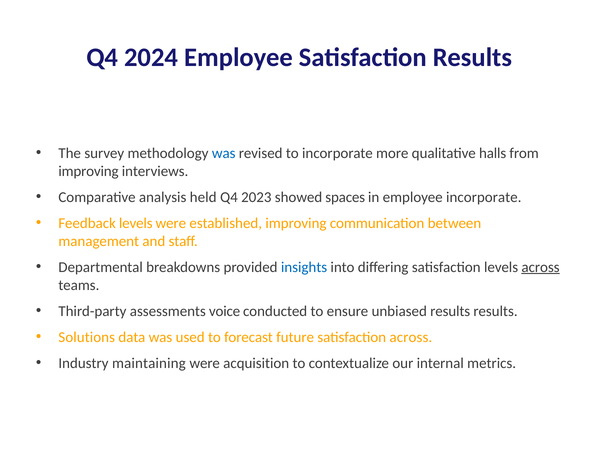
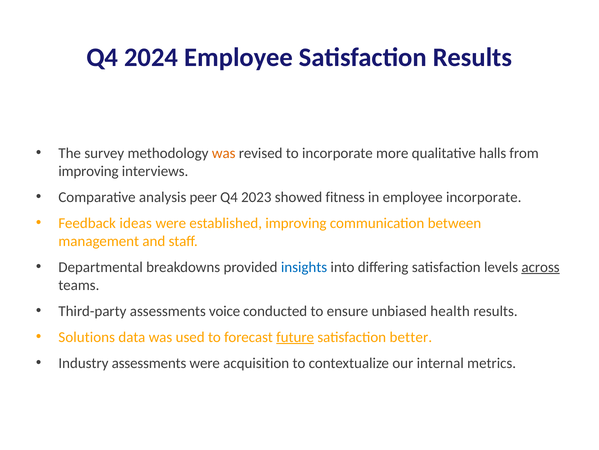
was colour: blue -> orange (224, 153)
held: held -> peer (203, 197)
spaces: spaces -> fitness (345, 197)
Feedback levels: levels -> ideas (136, 223)
unbiased results: results -> health (450, 311)
future underline: none -> present (295, 337)
satisfaction across: across -> better (411, 337)
Industry maintaining: maintaining -> assessments (149, 362)
